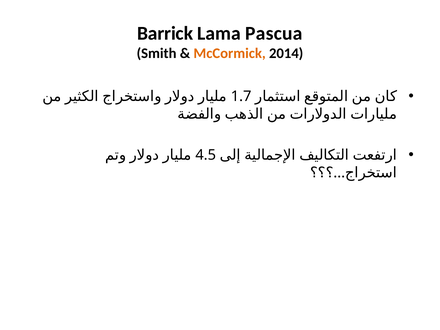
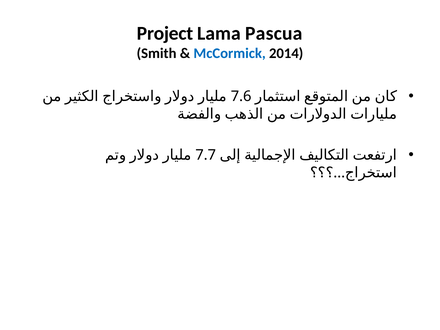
Barrick: Barrick -> Project (165, 33)
McCormick colour: orange -> blue (230, 53)
1.7: 1.7 -> 7.6 (241, 96)
4.5: 4.5 -> 7.7 (206, 155)
